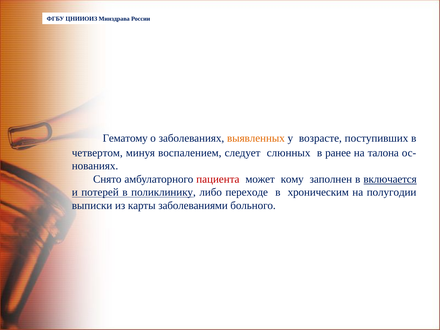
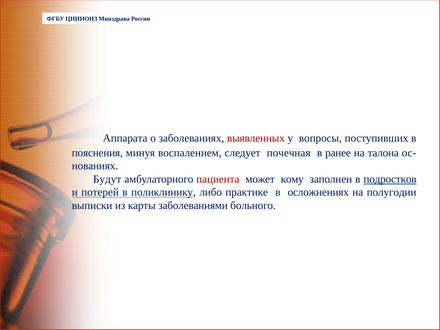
Гематому: Гематому -> Аппарата (125, 138)
выявленных colour: orange -> red (256, 138)
возрасте: возрасте -> вопросы (320, 138)
четвертом: четвертом -> пояснения (97, 153)
слюнных: слюнных -> почечная (289, 153)
Снято: Снято -> Будут (107, 179)
включается: включается -> подростков (390, 179)
переходе: переходе -> практике (247, 192)
хроническим: хроническим -> осложнениях (318, 192)
